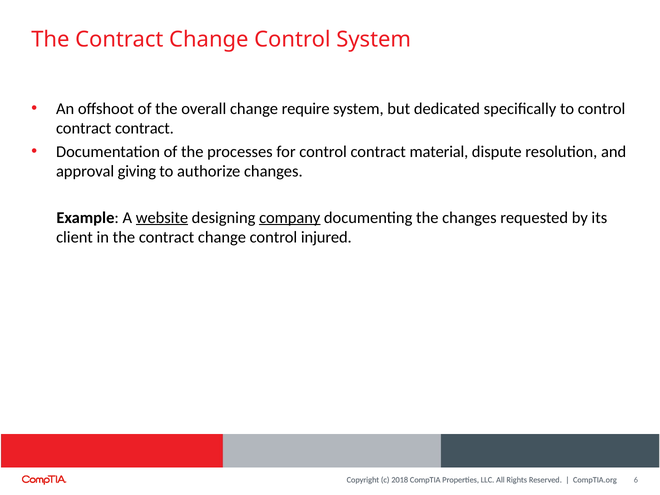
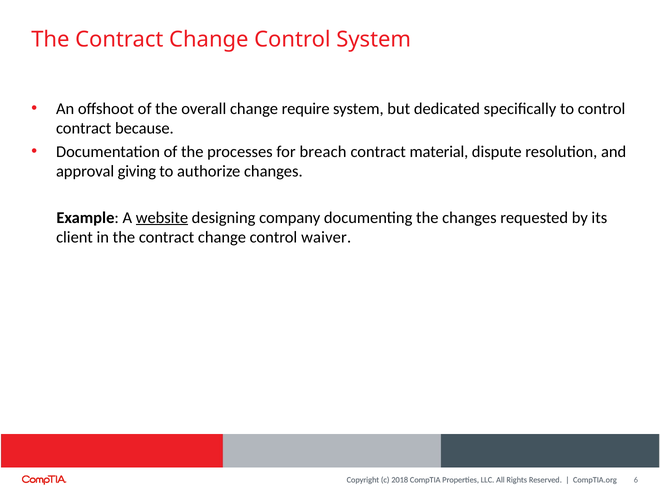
contract contract: contract -> because (144, 129)
for control: control -> breach (323, 152)
company underline: present -> none (290, 218)
injured: injured -> waiver (326, 237)
